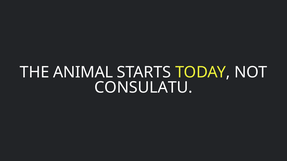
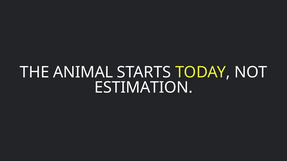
CONSULATU: CONSULATU -> ESTIMATION (144, 88)
